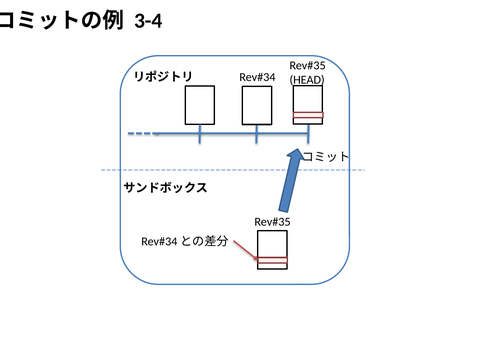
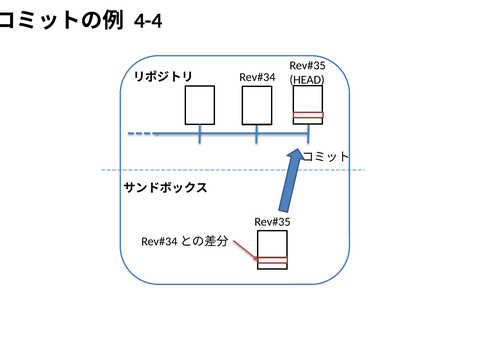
3-4: 3-4 -> 4-4 (148, 21)
